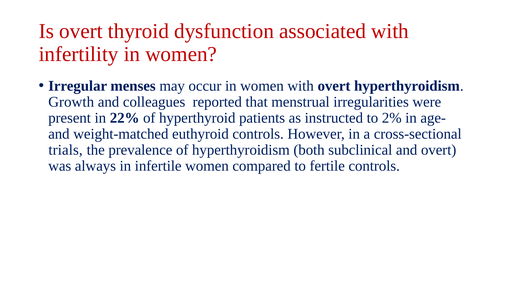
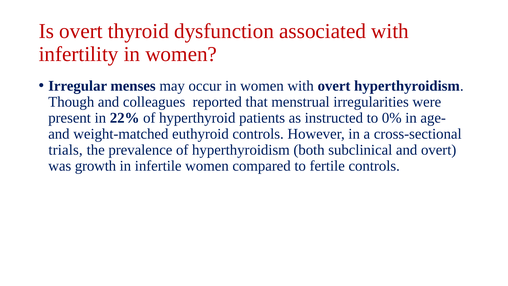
Growth: Growth -> Though (71, 102)
2%: 2% -> 0% (392, 118)
always: always -> growth (96, 166)
